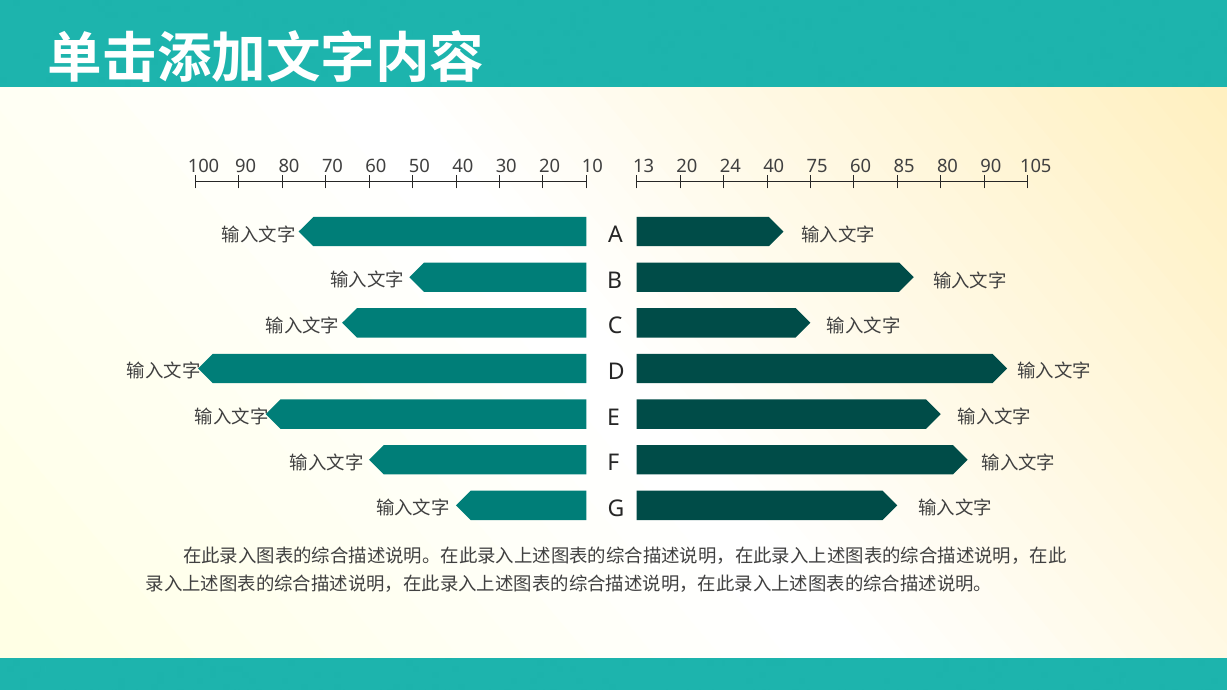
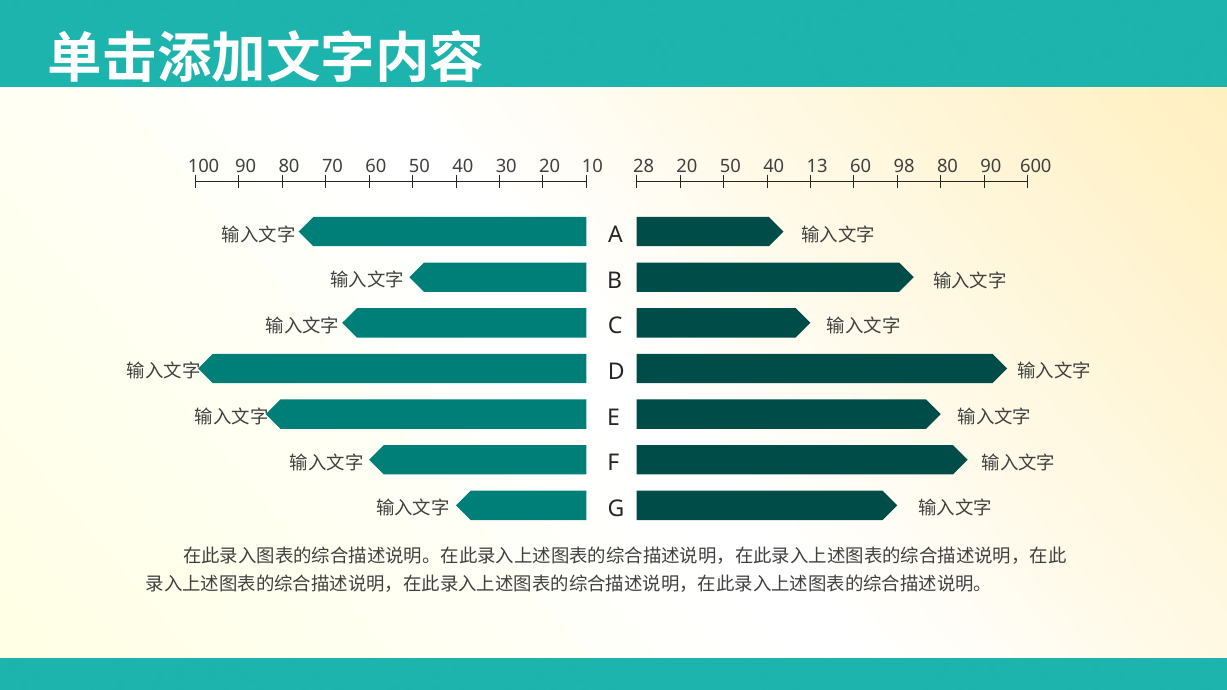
13: 13 -> 28 (644, 167)
20 24: 24 -> 50 (730, 167)
75: 75 -> 13 (817, 167)
85: 85 -> 98 (904, 167)
105: 105 -> 600 (1036, 167)
